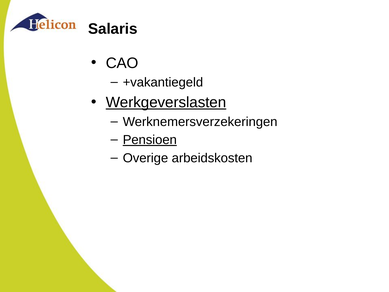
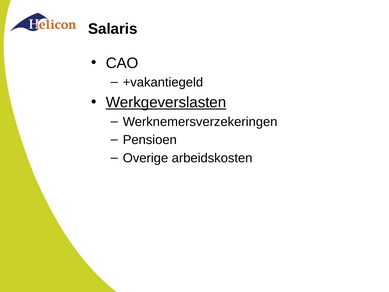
Pensioen underline: present -> none (150, 140)
